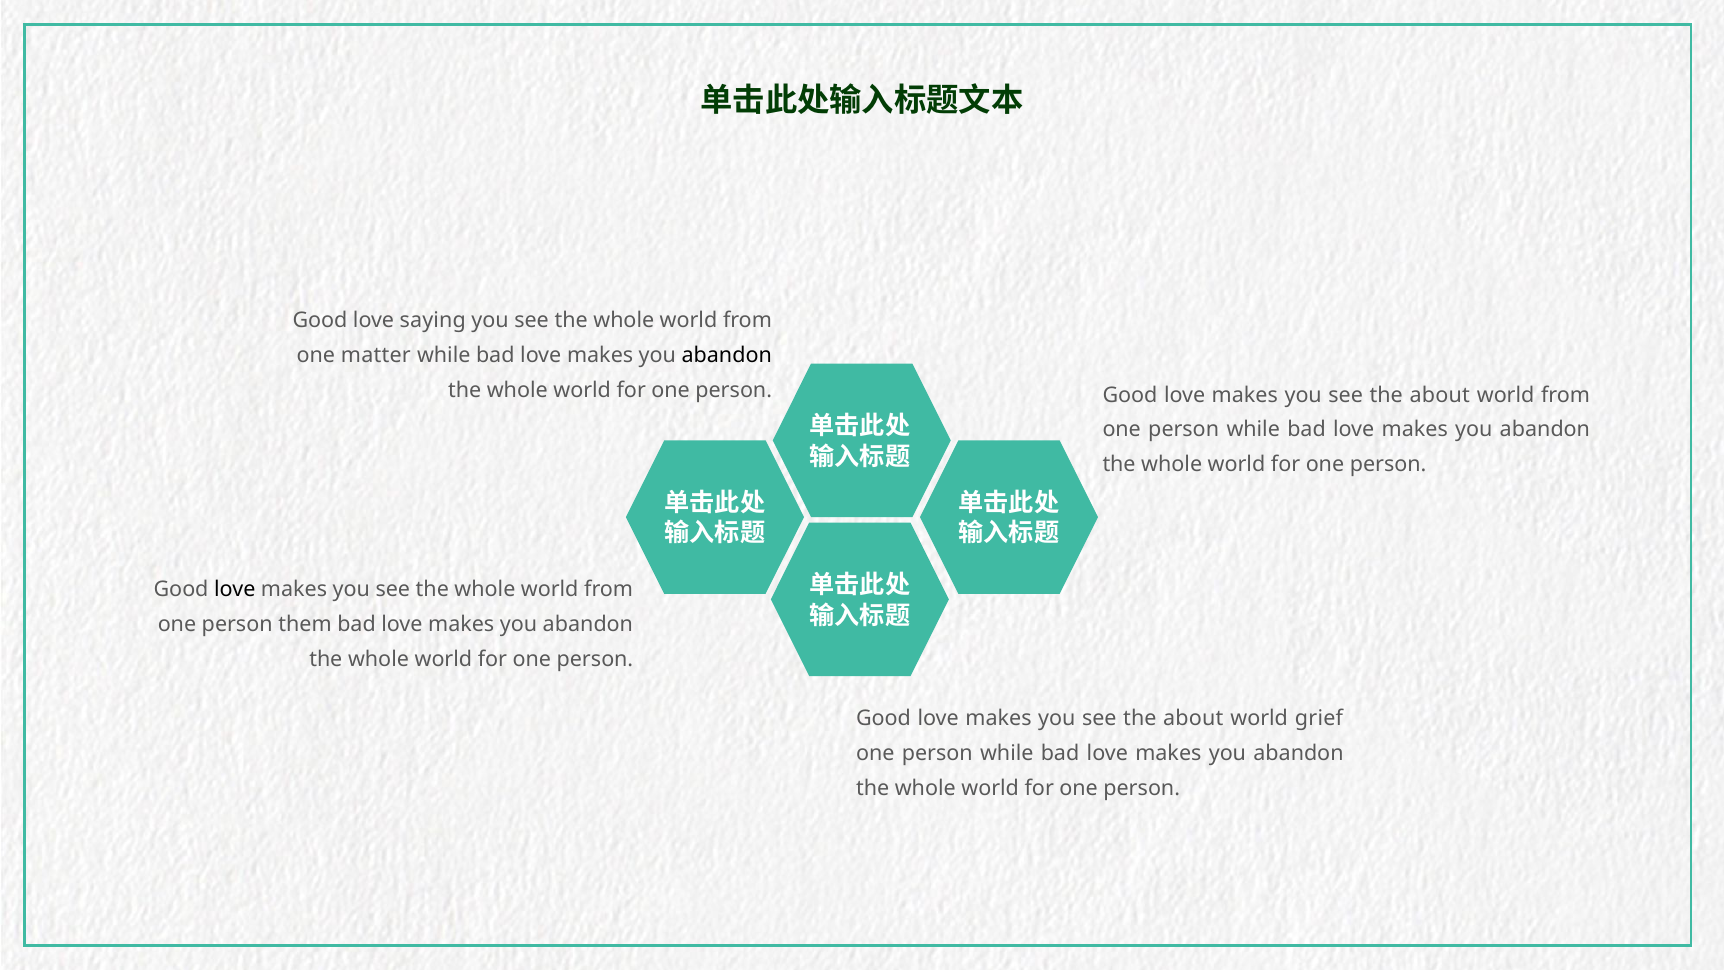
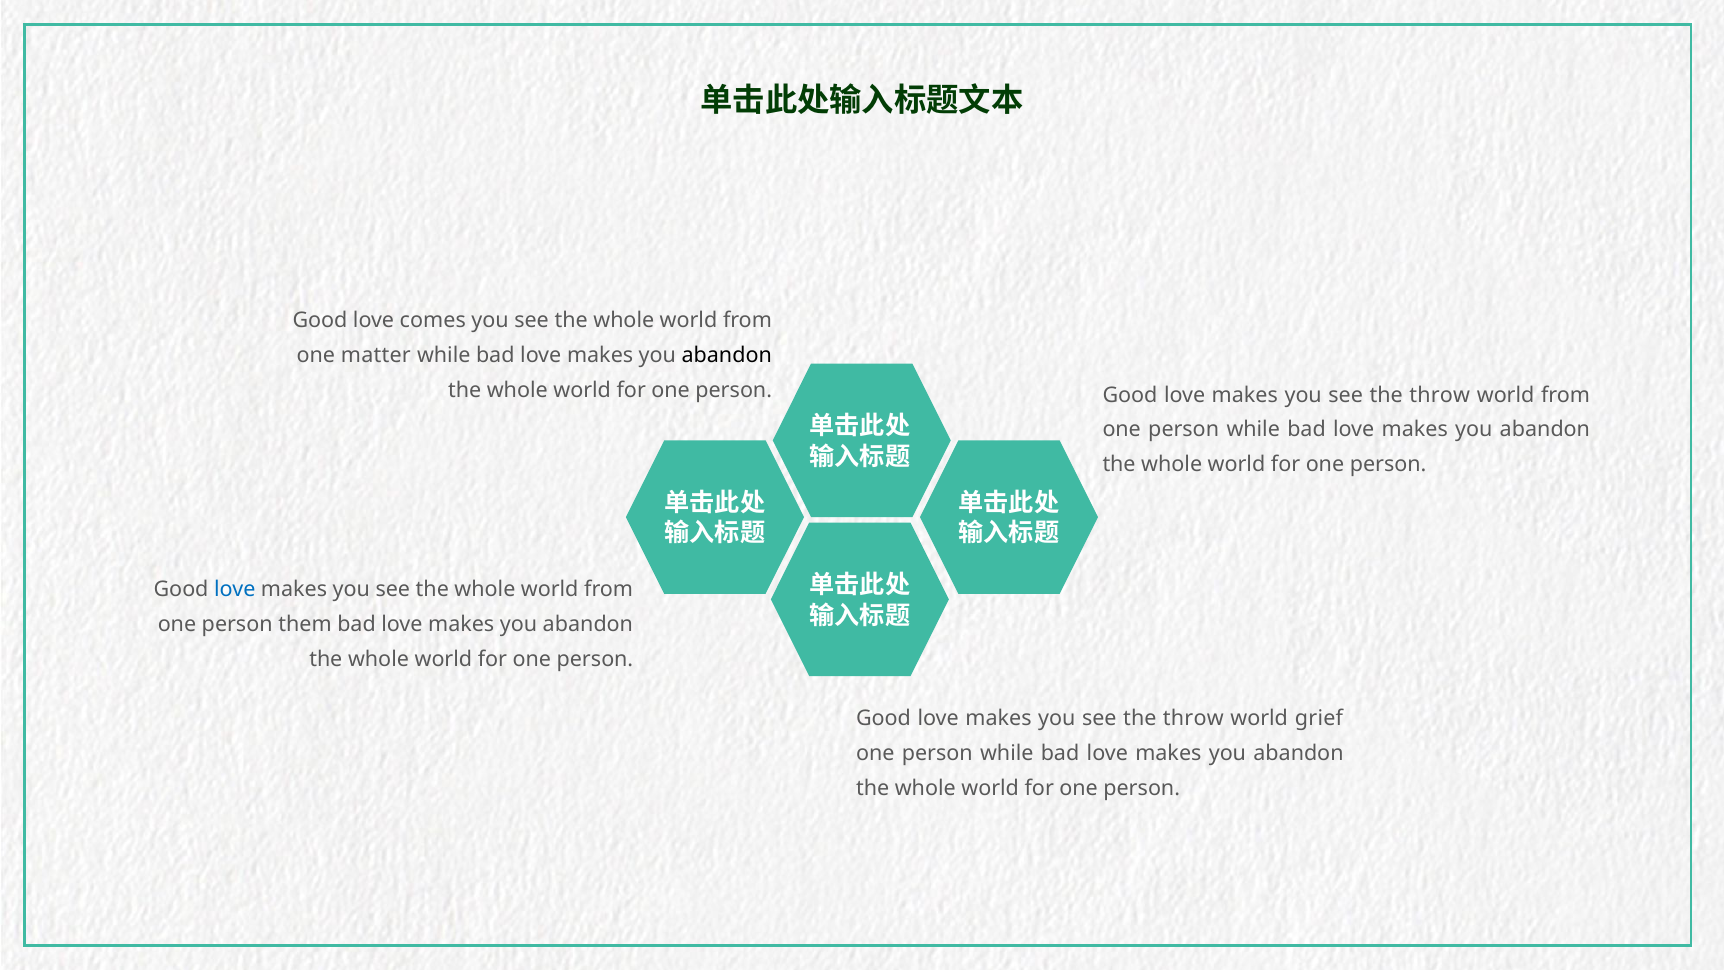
saying: saying -> comes (433, 320)
about: about -> throw (1440, 395)
love colour: black -> blue (235, 589)
about: about -> throw (1193, 719)
